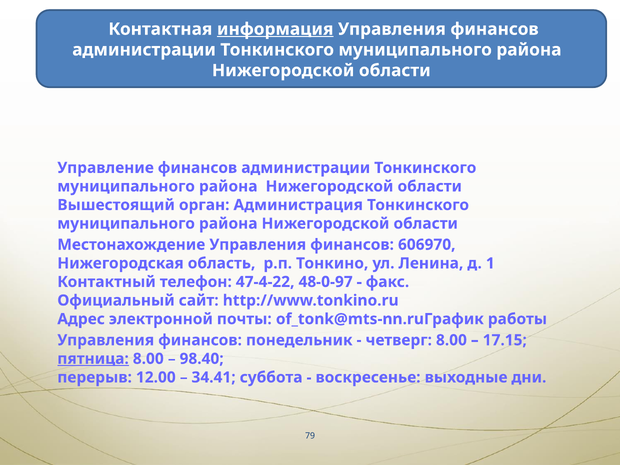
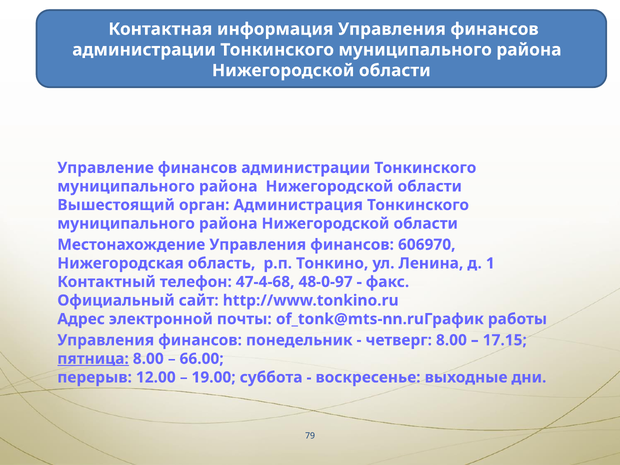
информация underline: present -> none (275, 29)
47-4-22: 47-4-22 -> 47-4-68 (265, 282)
98.40: 98.40 -> 66.00 (202, 359)
34.41: 34.41 -> 19.00 (214, 377)
